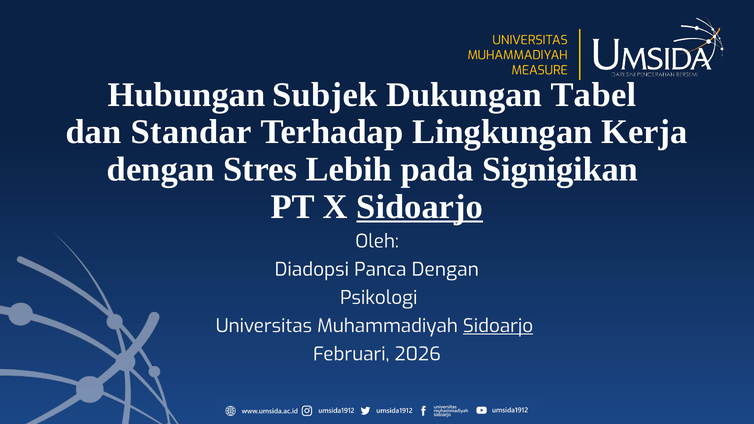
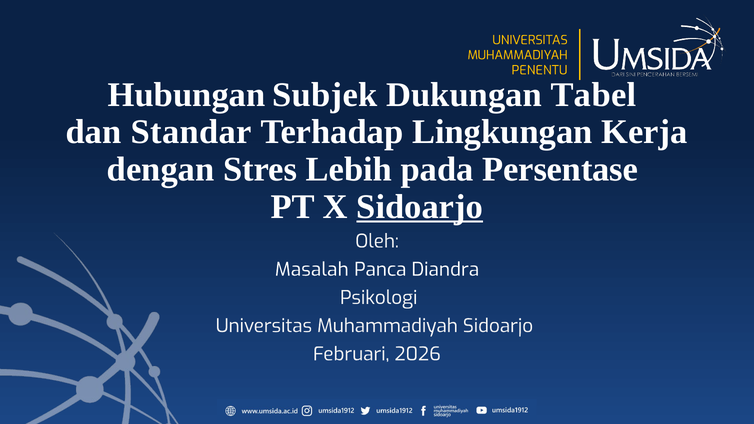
MEASURE: MEASURE -> PENENTU (540, 70)
Signigikan: Signigikan -> Persentase (560, 169)
Diadopsi: Diadopsi -> Masalah (312, 270)
Panca Dengan: Dengan -> Diandra (445, 270)
Sidoarjo underline: present -> none (498, 326)
